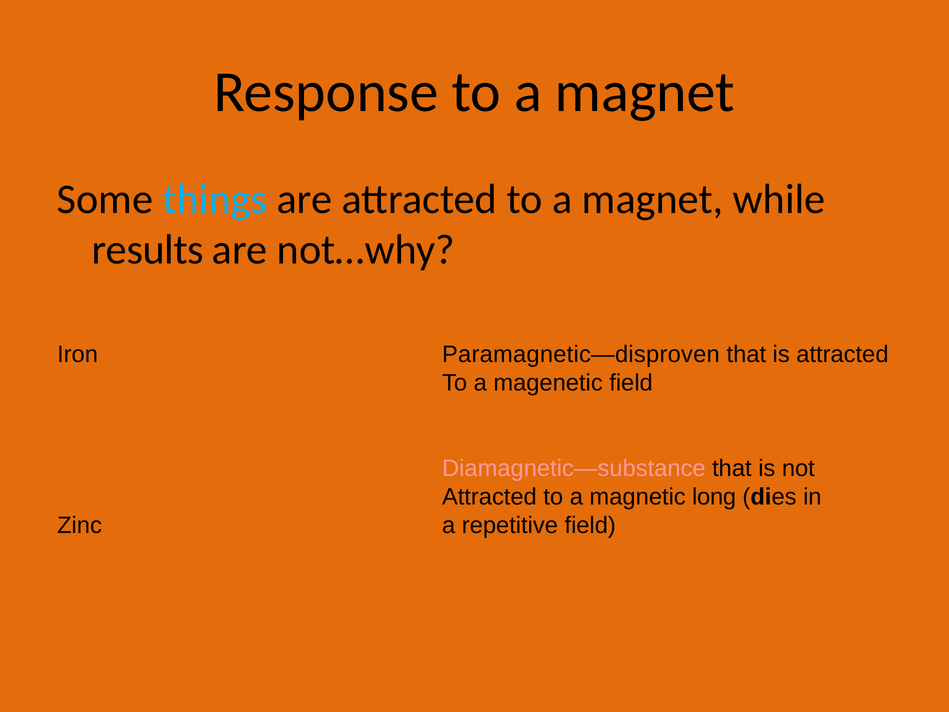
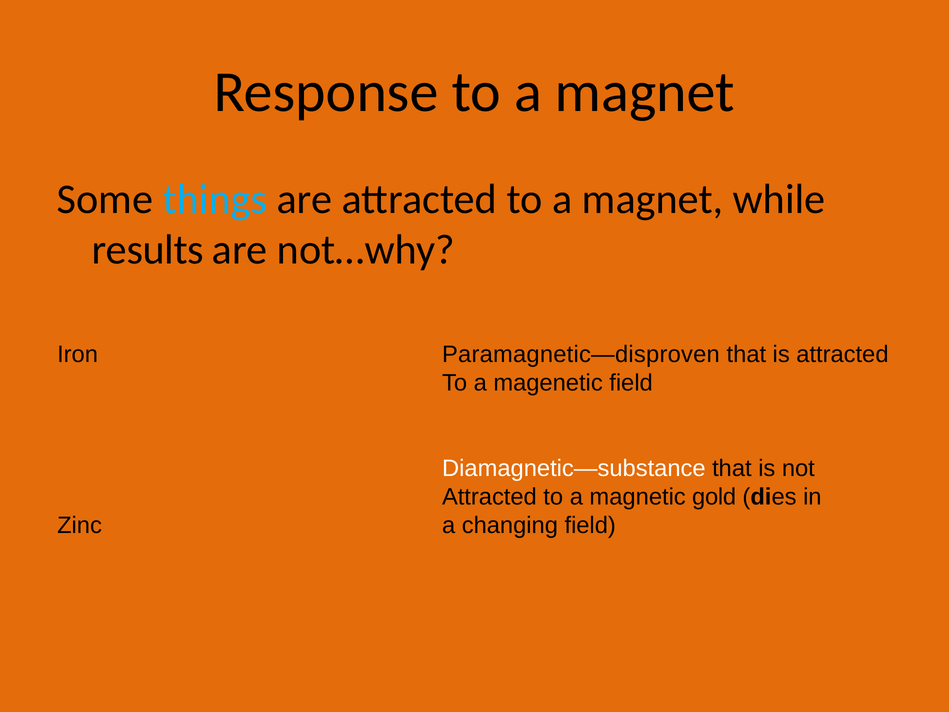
Diamagnetic—substance colour: pink -> white (574, 468)
long: long -> gold (714, 497)
repetitive: repetitive -> changing (510, 525)
